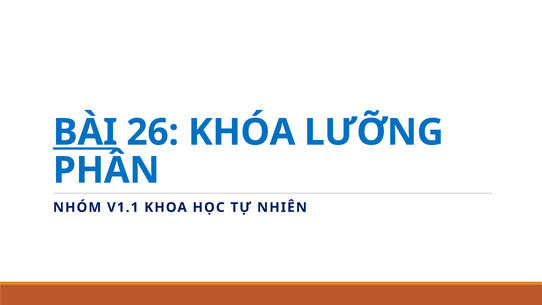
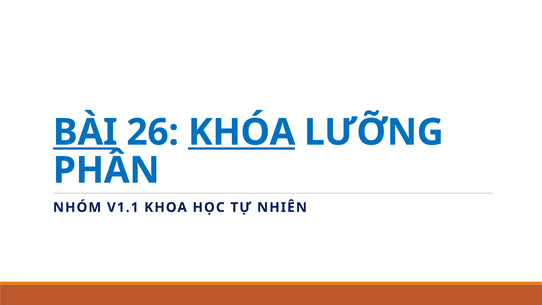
KHÓA underline: none -> present (242, 132)
